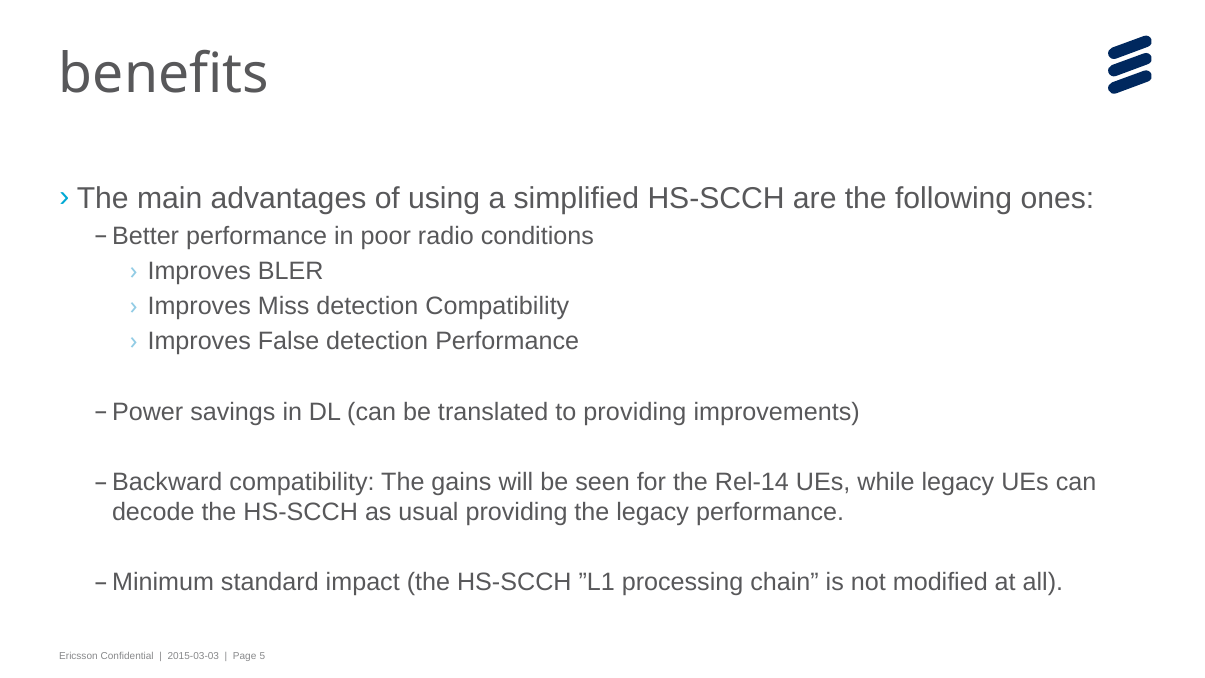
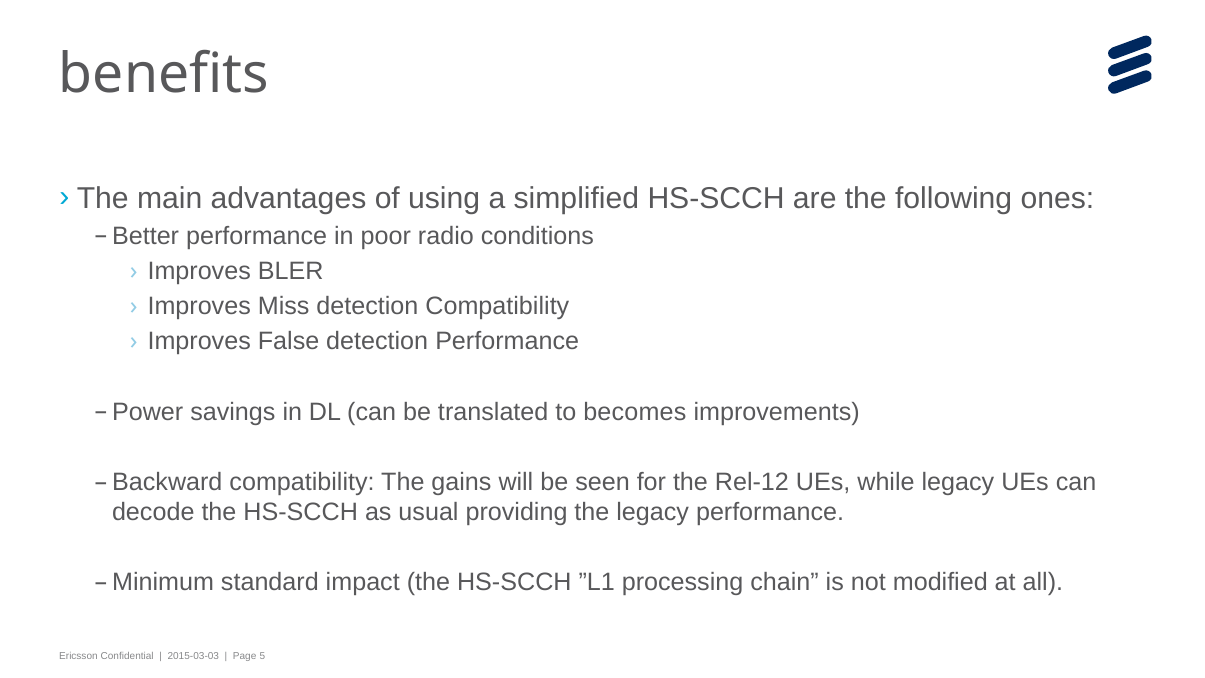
to providing: providing -> becomes (635, 412)
Rel-14: Rel-14 -> Rel-12 (752, 482)
